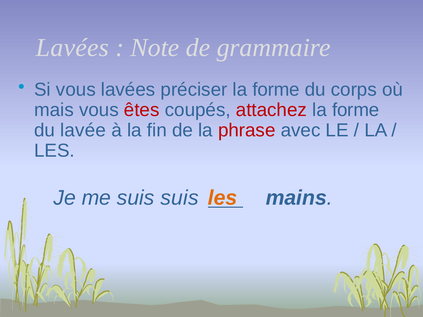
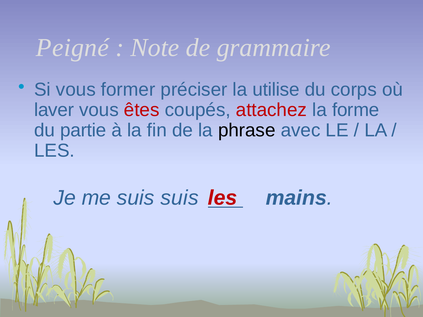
Lavées: Lavées -> Peigné (72, 48)
vous lavées: lavées -> former (128, 90)
préciser la forme: forme -> utilise (276, 90)
mais: mais -> laver (54, 110)
lavée: lavée -> partie (83, 130)
phrase colour: red -> black (247, 130)
les colour: orange -> red (223, 198)
